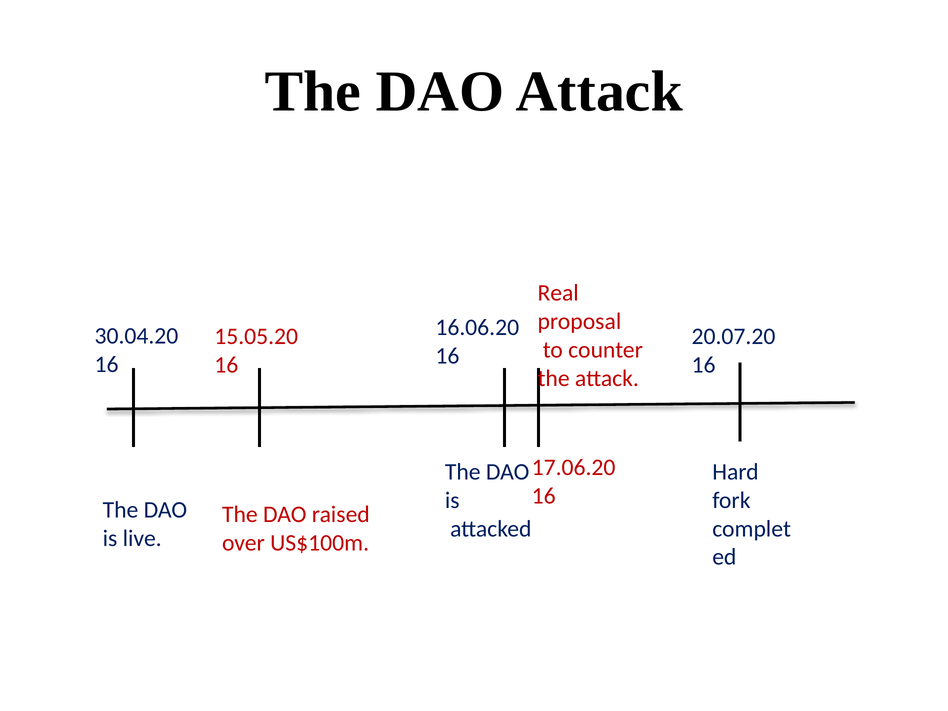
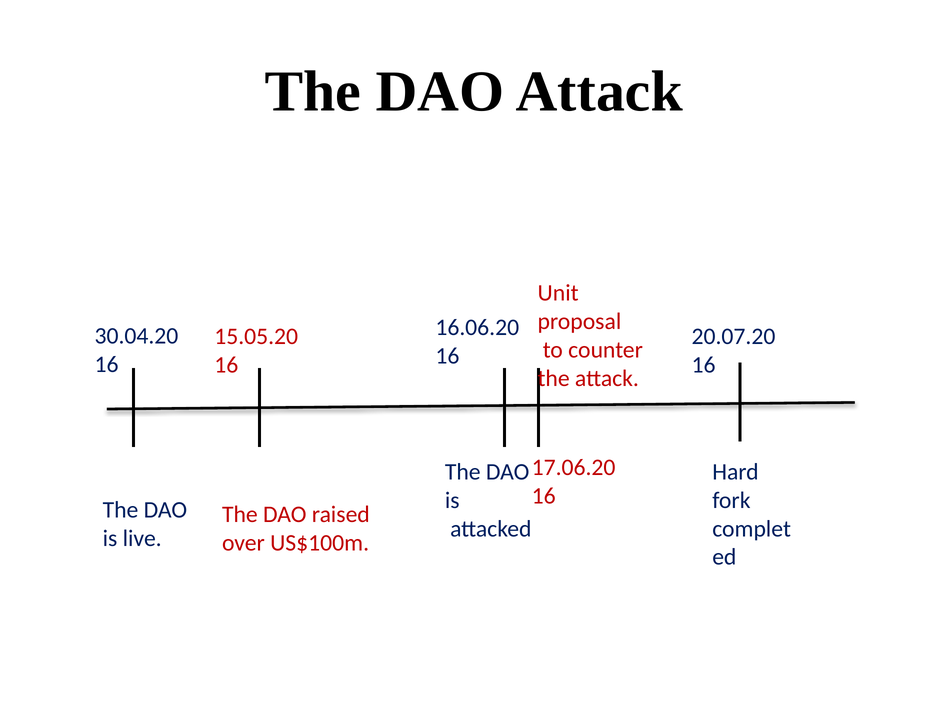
Real: Real -> Unit (558, 293)
